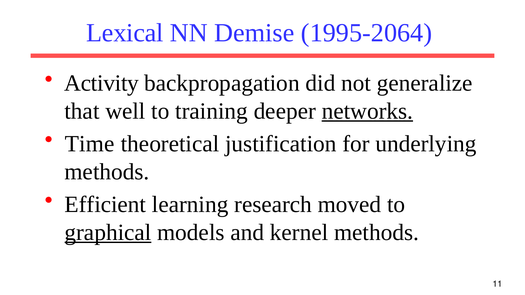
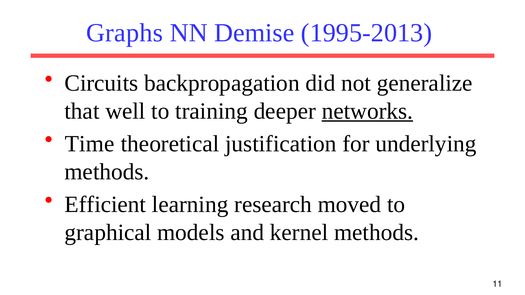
Lexical: Lexical -> Graphs (125, 33)
1995-2064: 1995-2064 -> 1995-2013 (367, 33)
Activity: Activity -> Circuits (101, 83)
graphical underline: present -> none (108, 233)
